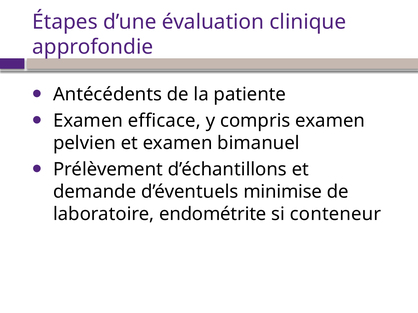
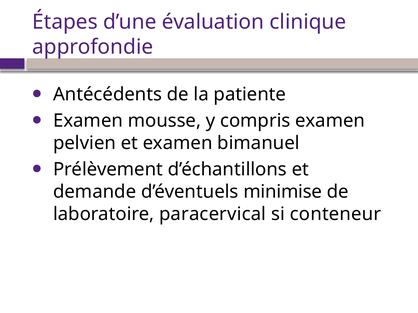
efficace: efficace -> mousse (164, 121)
endométrite: endométrite -> paracervical (213, 214)
